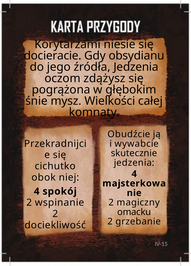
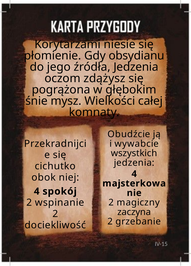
docieracie: docieracie -> płomienie (53, 56)
skutecznie: skutecznie -> wszystkich (134, 153)
omacku: omacku -> zaczyna (134, 212)
